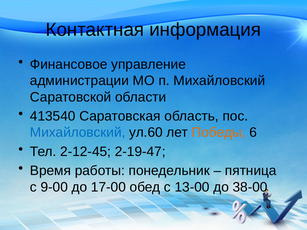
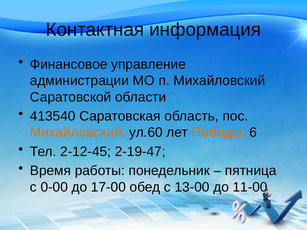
Михайловский colour: blue -> orange (78, 133)
9-00: 9-00 -> 0-00 (54, 187)
38-00: 38-00 -> 11-00 (250, 187)
